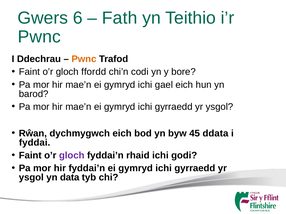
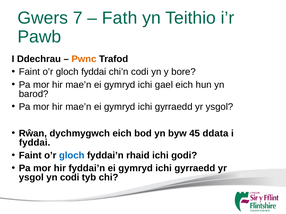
6: 6 -> 7 (78, 18)
Pwnc: Pwnc -> Pawb (39, 37)
gloch ffordd: ffordd -> fyddai (94, 72)
gloch colour: purple -> blue (72, 156)
yn data: data -> codi (70, 178)
